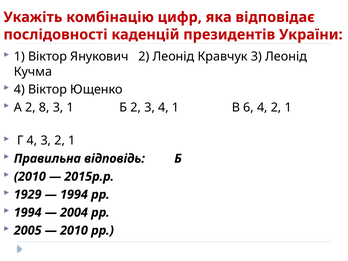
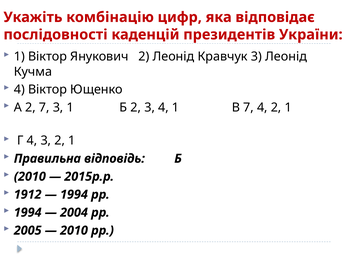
2 8: 8 -> 7 (44, 108)
В 6: 6 -> 7 (248, 108)
1929: 1929 -> 1912 (28, 195)
